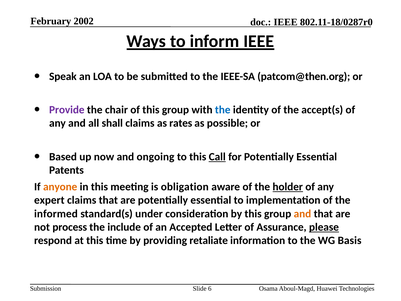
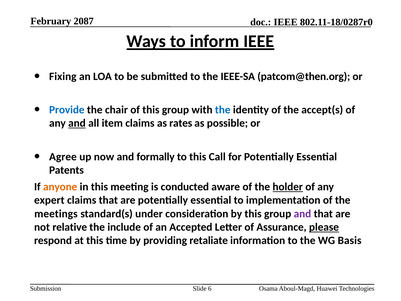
2002: 2002 -> 2087 (84, 21)
Speak: Speak -> Fixing (63, 76)
Provide colour: purple -> blue (67, 110)
and underline: none -> present (77, 123)
shall: shall -> item (112, 123)
Based: Based -> Agree (63, 157)
ongoing: ongoing -> formally (156, 157)
Call underline: present -> none (217, 157)
obligation: obligation -> conducted (185, 187)
informed: informed -> meetings (56, 213)
and colour: orange -> purple (302, 213)
process: process -> relative (70, 227)
